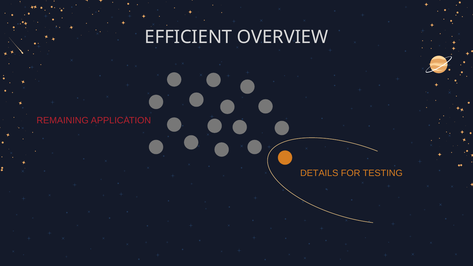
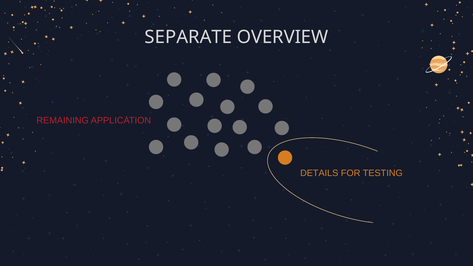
EFFICIENT: EFFICIENT -> SEPARATE (188, 37)
